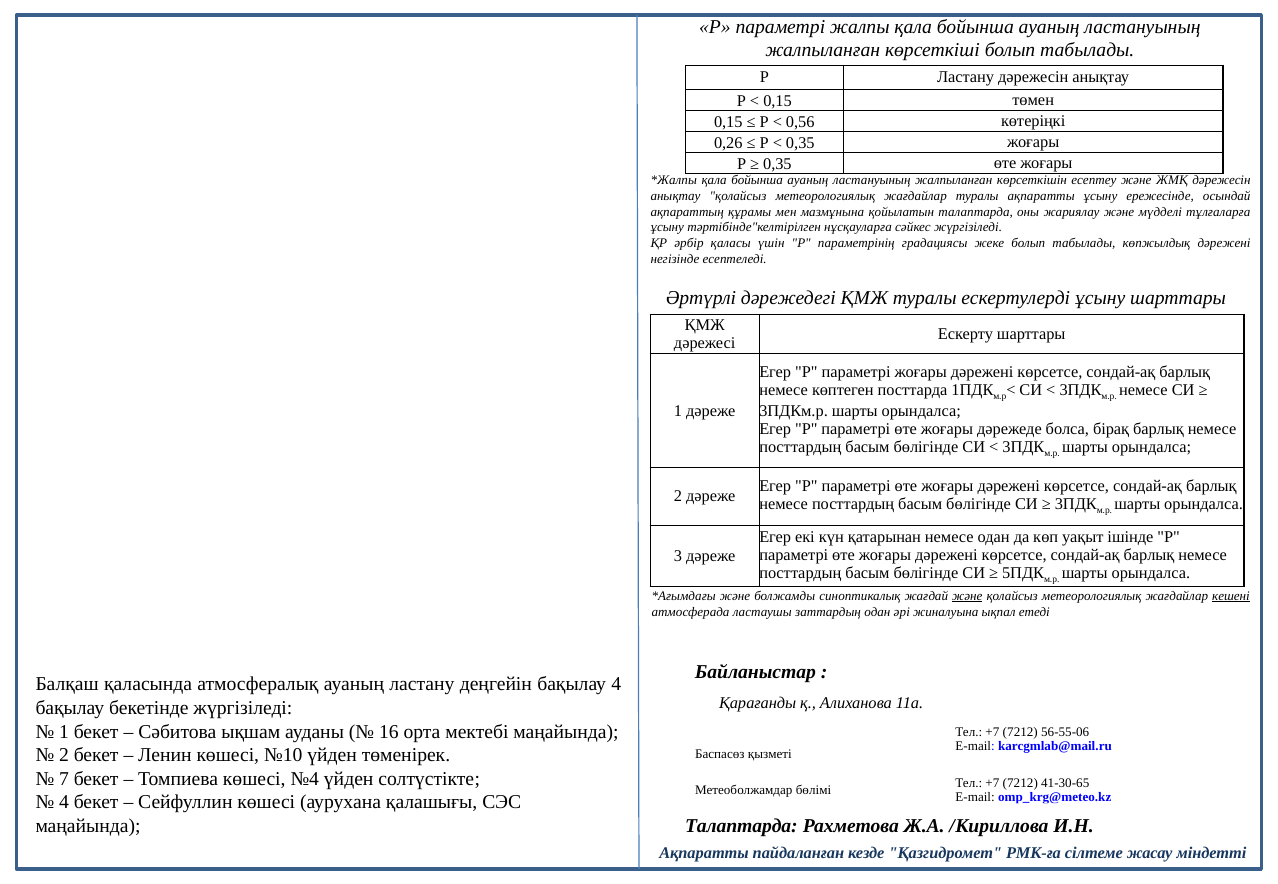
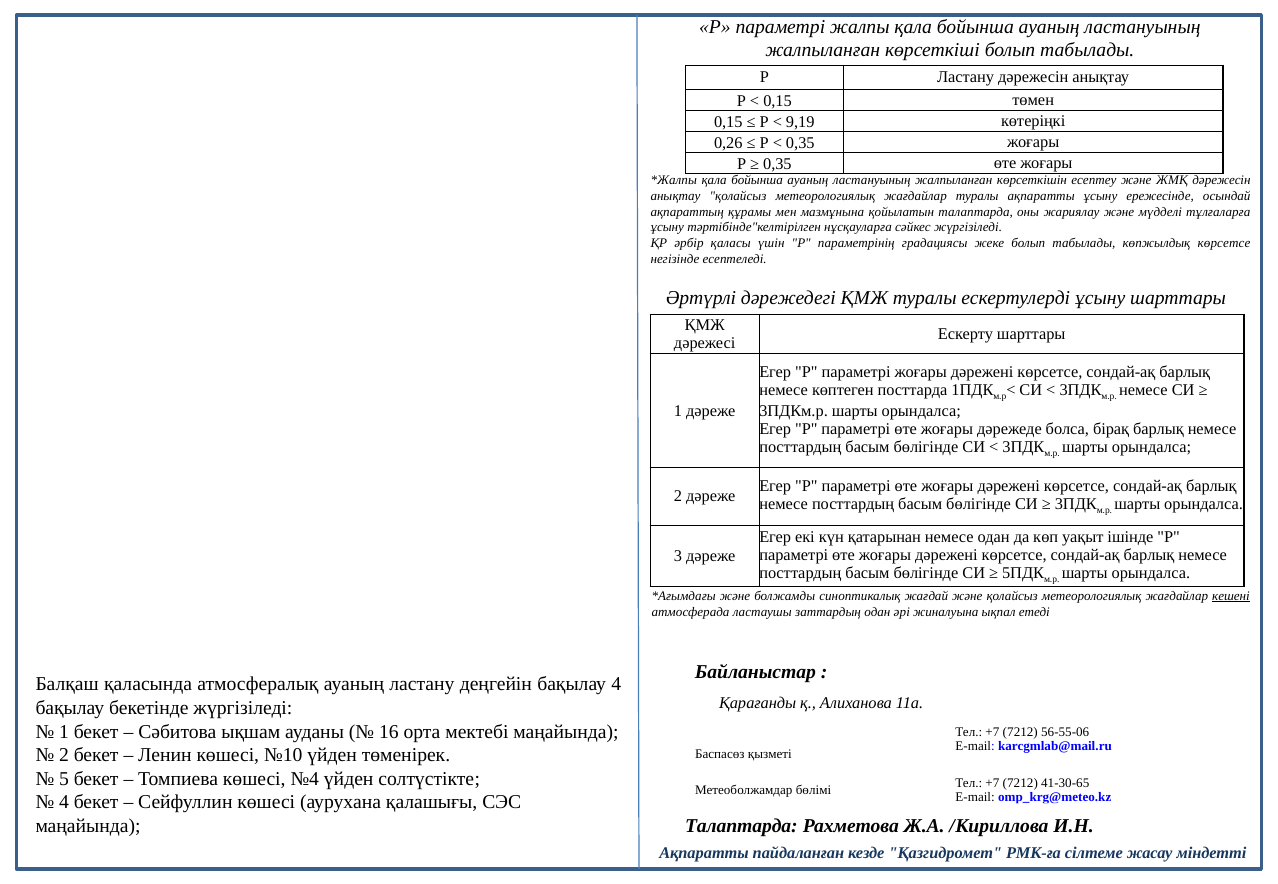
0,56: 0,56 -> 9,19 (800, 122)
көпжылдық дәрежені: дәрежені -> көрсетсе (1224, 244)
және underline: present -> none (967, 597)
7: 7 -> 5 (64, 779)
